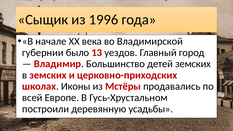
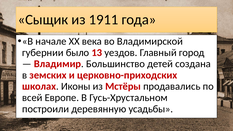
1996: 1996 -> 1911 (104, 20)
детей земских: земских -> создана (193, 64)
